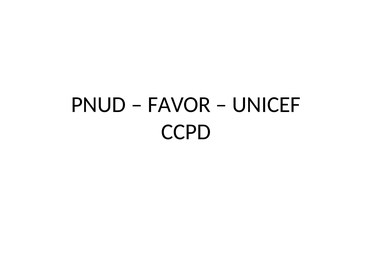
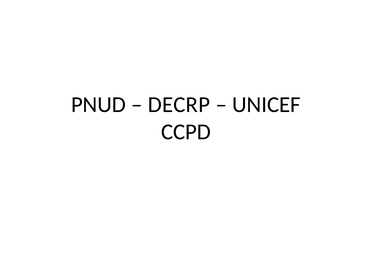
FAVOR: FAVOR -> DECRP (179, 105)
